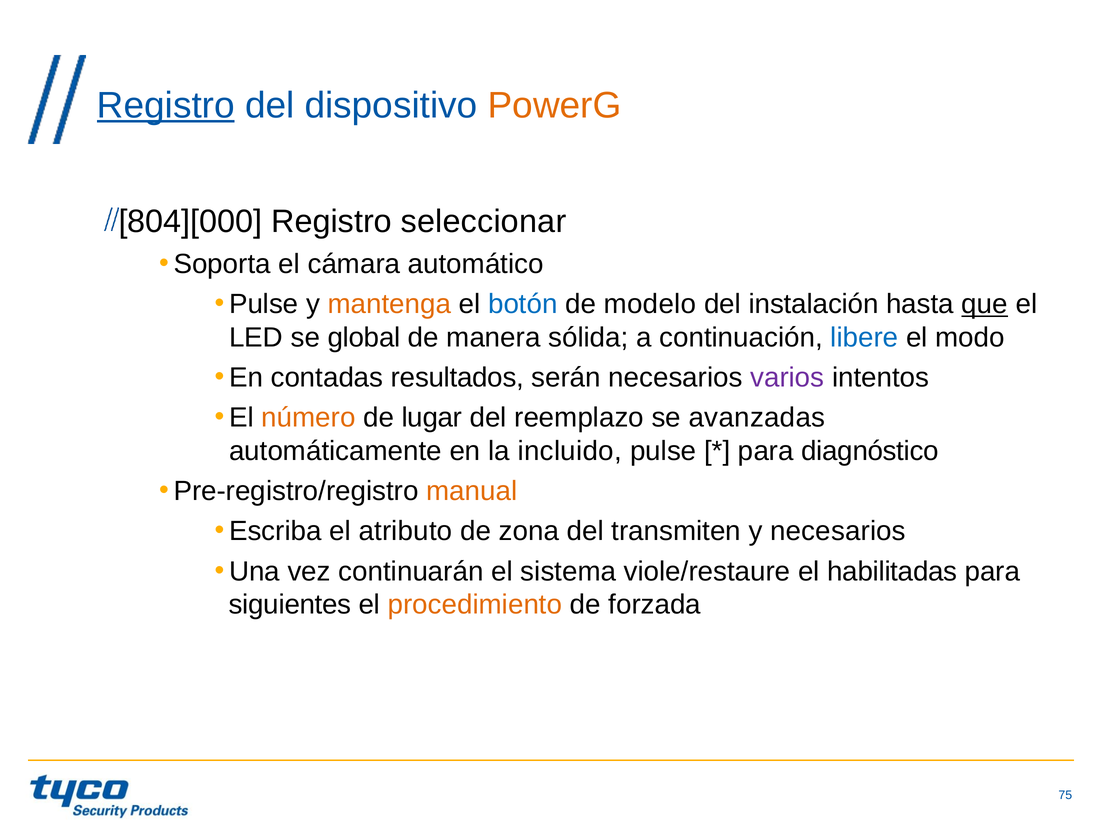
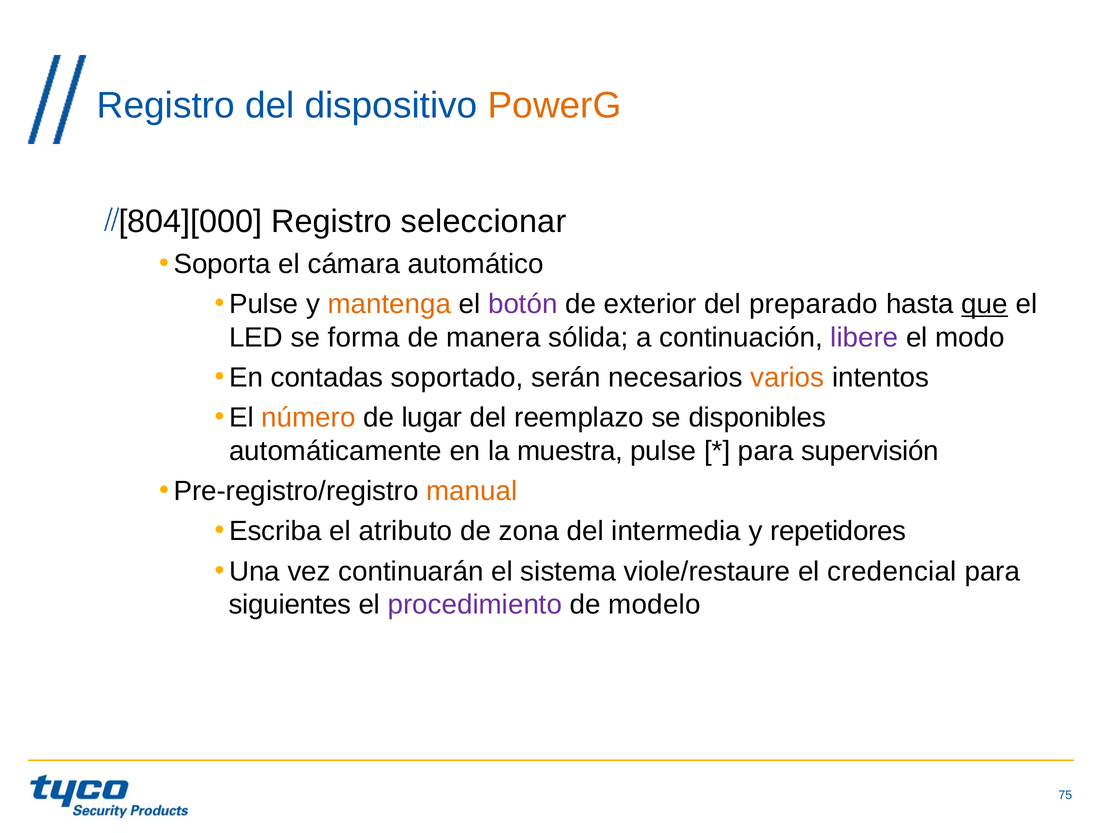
Registro underline: present -> none (166, 105)
botón colour: blue -> purple (523, 304)
modelo: modelo -> exterior (650, 304)
instalación: instalación -> preparado (813, 304)
global: global -> forma (364, 338)
libere colour: blue -> purple (864, 338)
resultados: resultados -> soportado (457, 378)
varios colour: purple -> orange (787, 378)
avanzadas: avanzadas -> disponibles (757, 418)
incluido: incluido -> muestra (570, 451)
diagnóstico: diagnóstico -> supervisión (870, 451)
transmiten: transmiten -> intermedia (676, 531)
y necesarios: necesarios -> repetidores (838, 531)
habilitadas: habilitadas -> credencial (892, 572)
procedimiento colour: orange -> purple (475, 605)
forzada: forzada -> modelo (655, 605)
